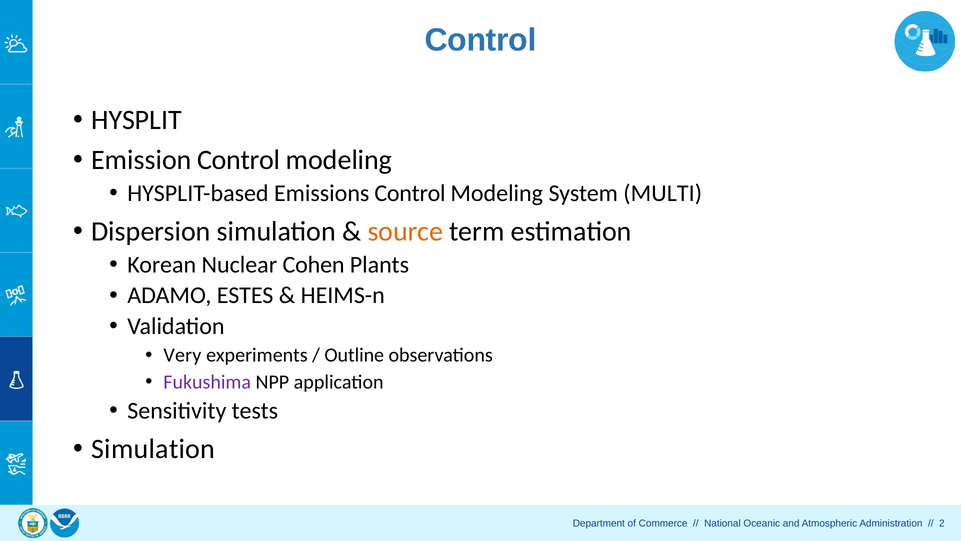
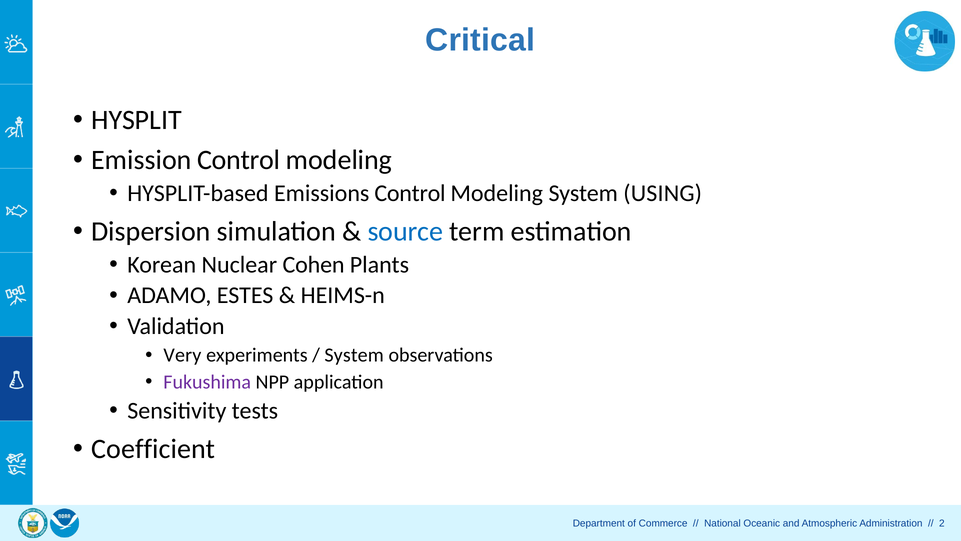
Control: Control -> Critical (480, 40)
MULTI: MULTI -> USING (663, 193)
source colour: orange -> blue (405, 231)
Outline: Outline -> System (354, 355)
Simulation: Simulation -> Coefficient (153, 448)
